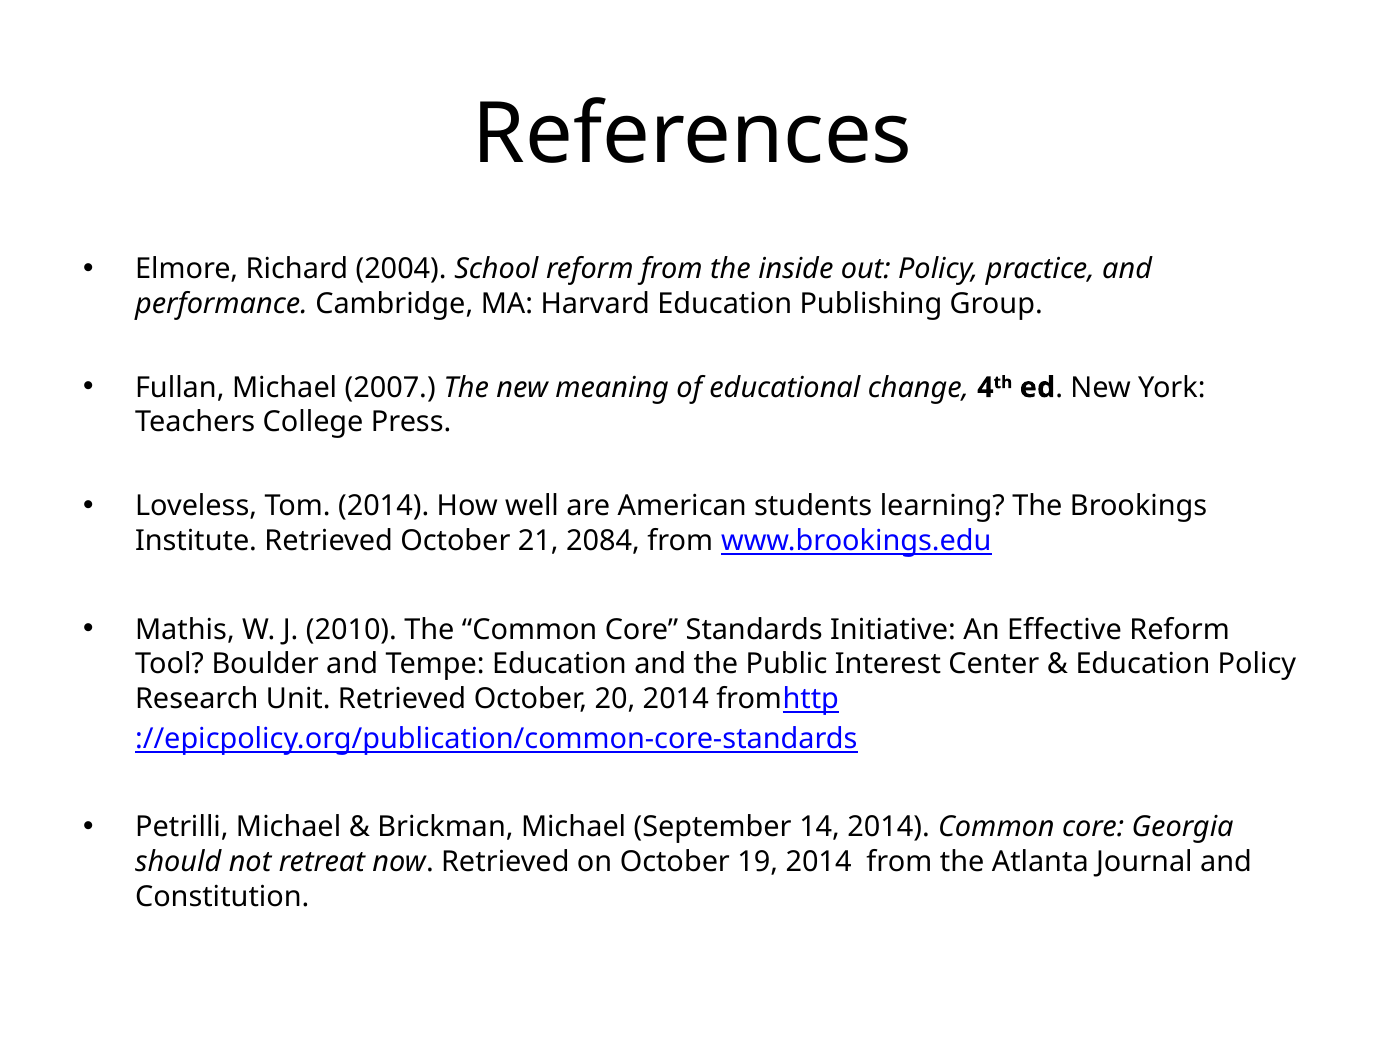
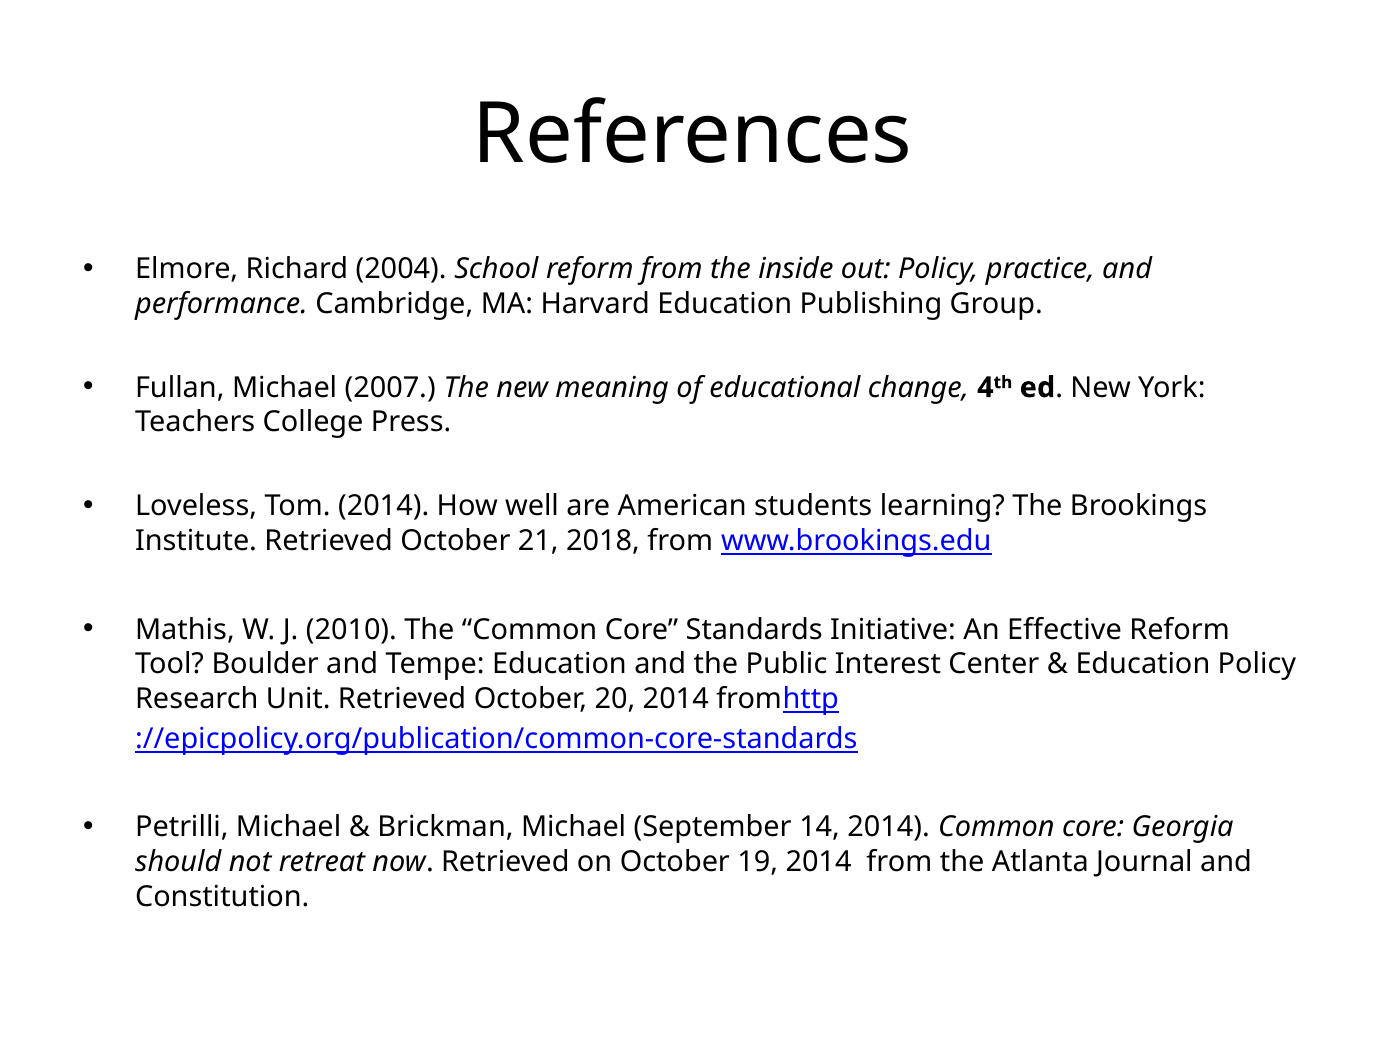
2084: 2084 -> 2018 (603, 541)
